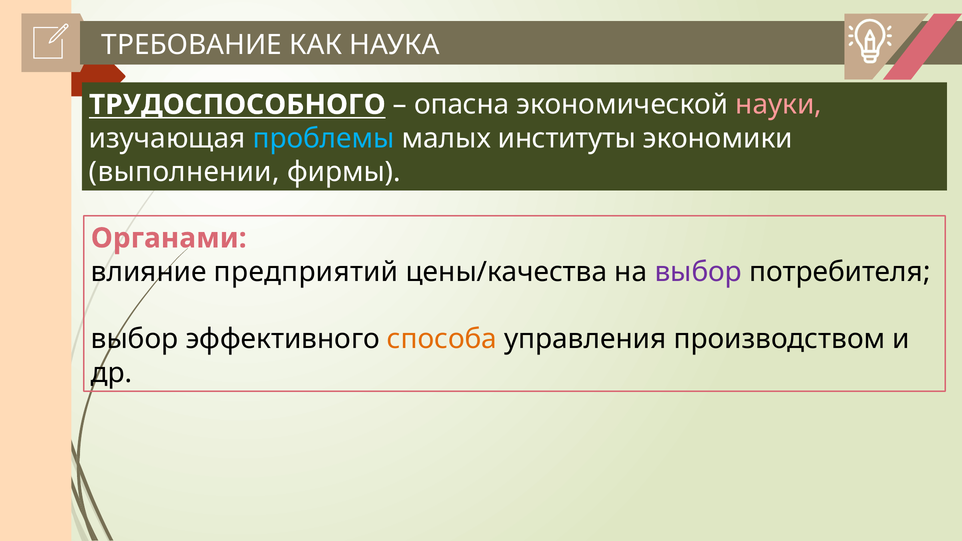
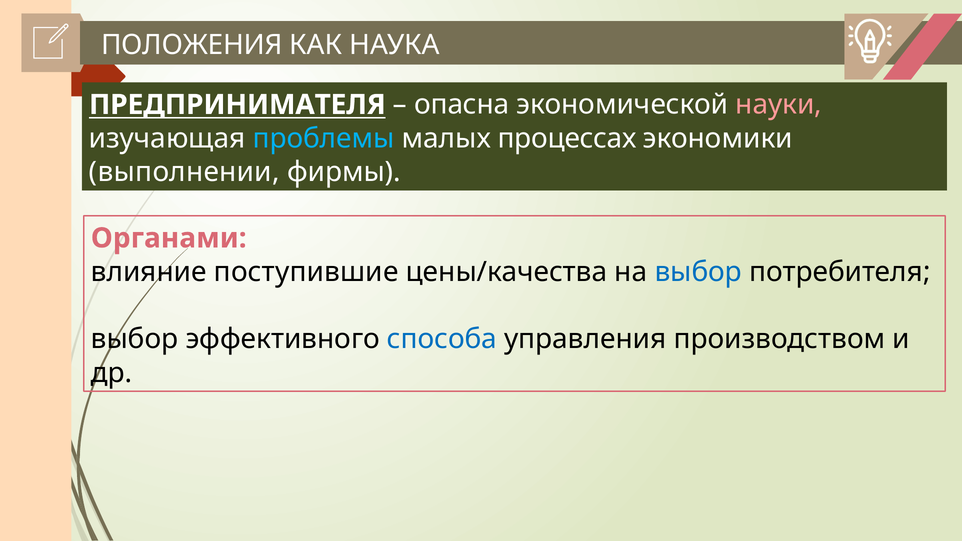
ТРЕБОВАНИЕ: ТРЕБОВАНИЕ -> ПОЛОЖЕНИЯ (192, 45)
ТРУДОСПОСОБНОГО: ТРУДОСПОСОБНОГО -> ПРЕДПРИНИМАТЕЛЯ (237, 105)
институты: институты -> процессах (567, 138)
предприятий: предприятий -> поступившие (306, 272)
выбор colour: purple -> blue (698, 272)
способа colour: orange -> blue (442, 339)
